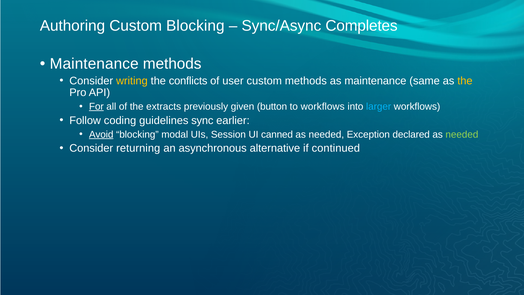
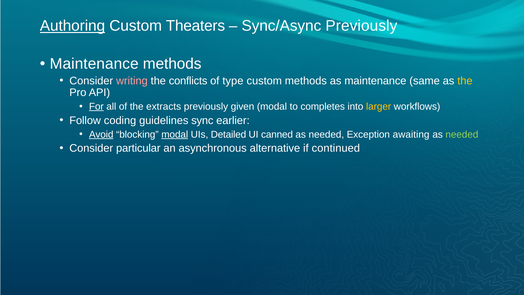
Authoring underline: none -> present (73, 26)
Custom Blocking: Blocking -> Theaters (195, 26)
Sync/Async Completes: Completes -> Previously (361, 26)
writing colour: yellow -> pink (132, 81)
user: user -> type (233, 81)
given button: button -> modal (272, 106)
to workflows: workflows -> completes (323, 106)
larger colour: light blue -> yellow (379, 106)
modal underline: none -> present (175, 134)
Session: Session -> Detailed (228, 134)
declared: declared -> awaiting (411, 134)
returning: returning -> particular (138, 148)
